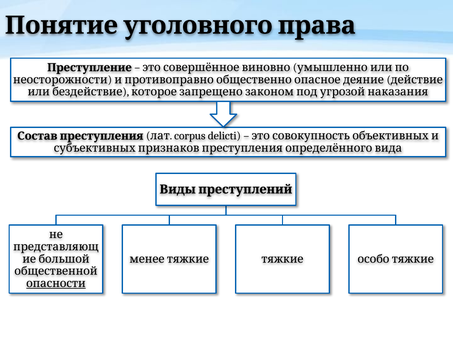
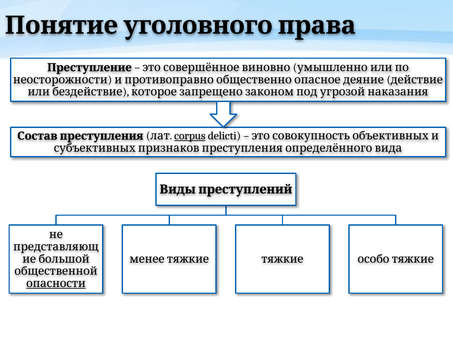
corpus underline: none -> present (190, 136)
